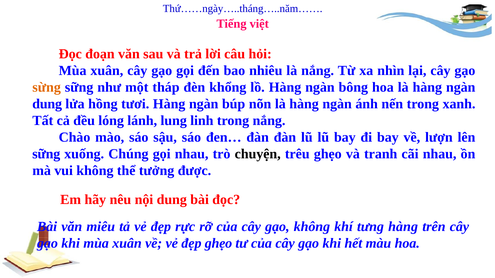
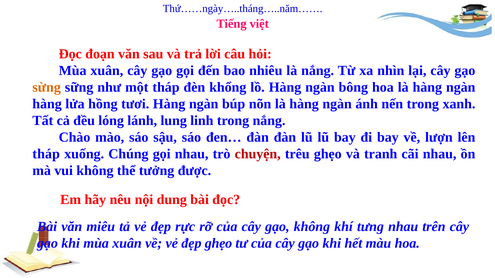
dung: dung -> hàng (47, 104)
sững: sững -> tháp (46, 154)
chuyện colour: black -> red (258, 154)
tưng hàng: hàng -> nhau (403, 227)
